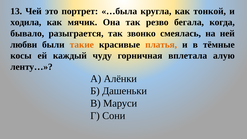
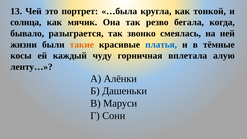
ходила: ходила -> солнца (26, 22)
любви: любви -> жизни (24, 45)
платья colour: orange -> blue (161, 45)
